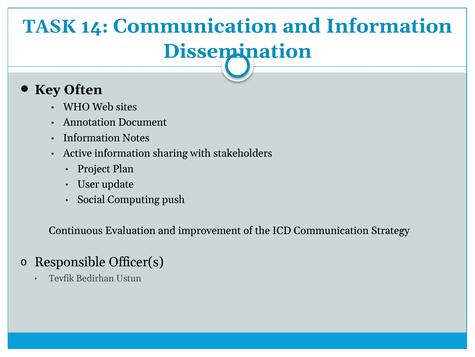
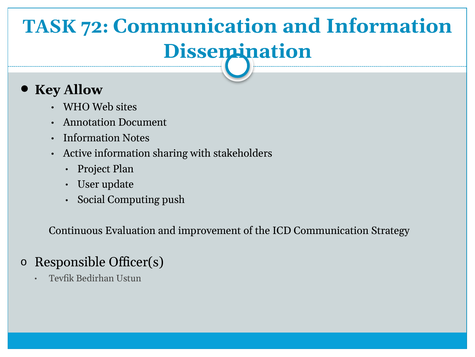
14: 14 -> 72 (95, 26)
Often: Often -> Allow (83, 90)
